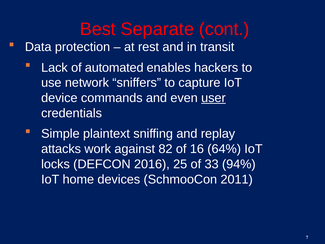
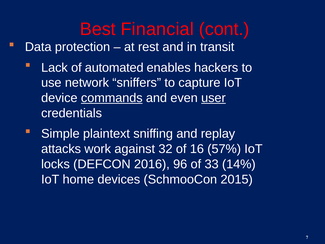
Separate: Separate -> Financial (157, 29)
commands underline: none -> present (112, 98)
82: 82 -> 32 (165, 149)
64%: 64% -> 57% (224, 149)
25: 25 -> 96 (180, 164)
94%: 94% -> 14% (239, 164)
2011: 2011 -> 2015 (237, 179)
